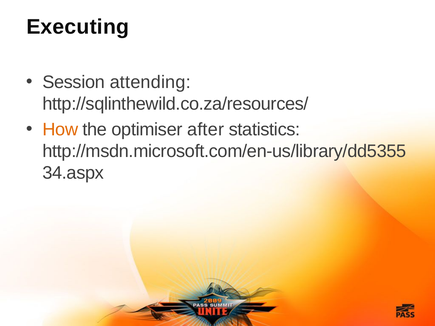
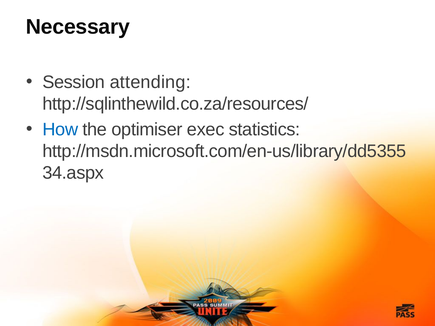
Executing: Executing -> Necessary (78, 27)
How colour: orange -> blue (60, 129)
after: after -> exec (206, 129)
